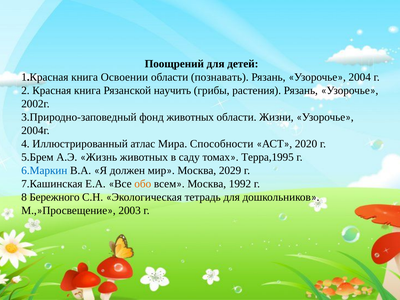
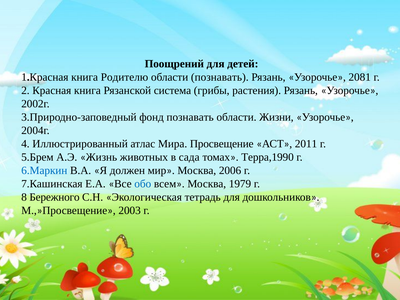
Освоении: Освоении -> Родителю (124, 77)
2004: 2004 -> 2081 (360, 77)
научить: научить -> система (172, 91)
фонд животных: животных -> познавать (190, 117)
Способности: Способности -> Просвещение (222, 144)
2020: 2020 -> 2011 (306, 144)
саду: саду -> сада (189, 157)
Терра,1995: Терра,1995 -> Терра,1990 (268, 157)
2029: 2029 -> 2006 (230, 171)
обо colour: orange -> blue (143, 184)
1992: 1992 -> 1979 (240, 184)
